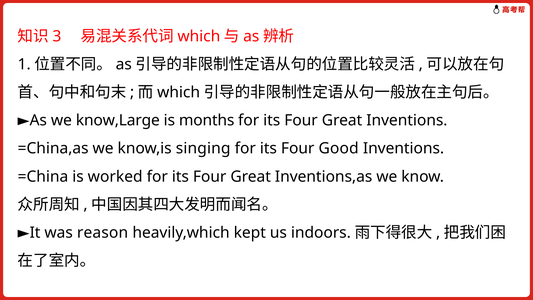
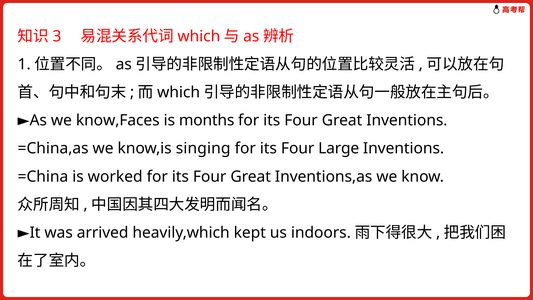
know,Large: know,Large -> know,Faces (118, 120)
Good: Good -> Large (339, 148)
reason: reason -> arrived (103, 232)
